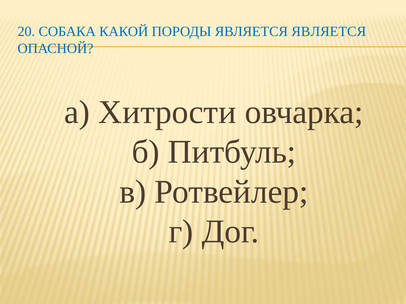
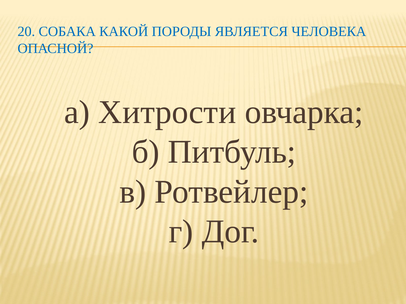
ЯВЛЯЕТСЯ ЯВЛЯЕТСЯ: ЯВЛЯЕТСЯ -> ЧЕЛОВЕКА (329, 32)
